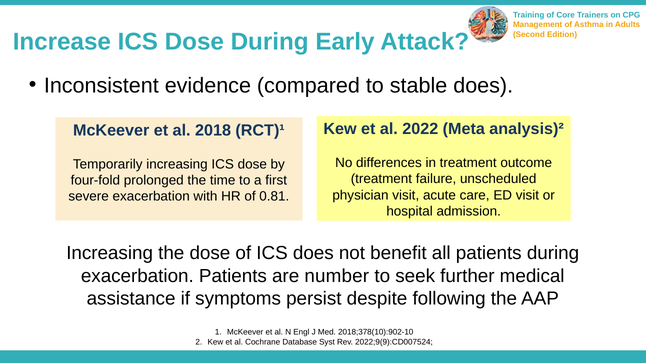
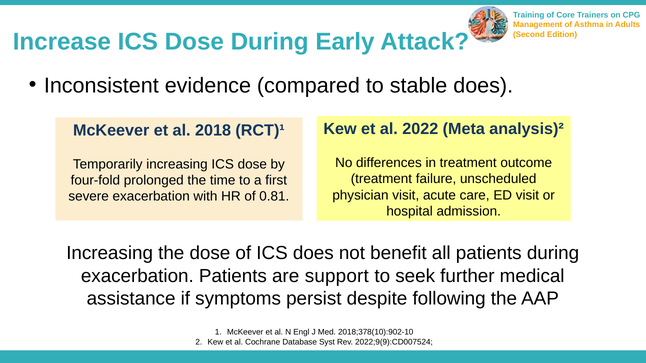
number: number -> support (337, 276)
